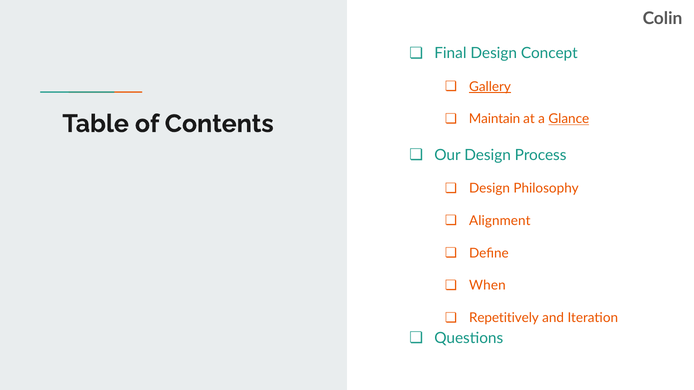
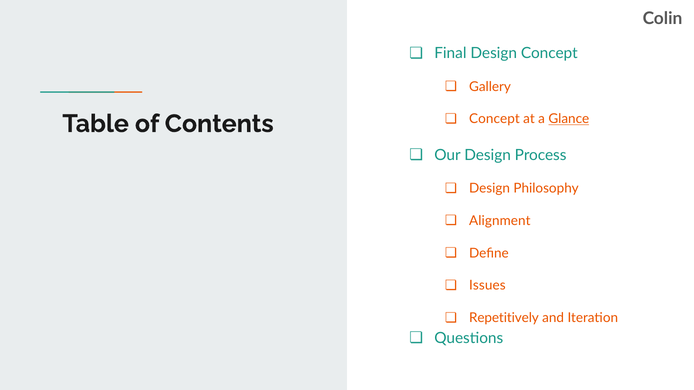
Gallery underline: present -> none (490, 87)
Maintain: Maintain -> Concept (494, 119)
When: When -> Issues (487, 286)
